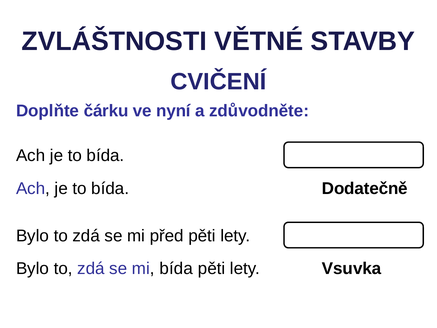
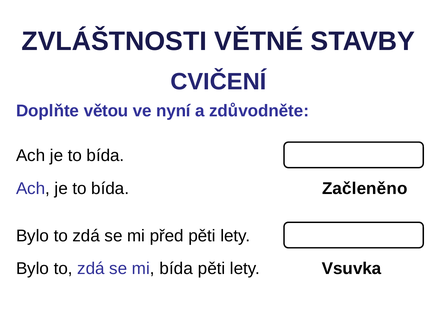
čárku: čárku -> větou (106, 111)
Dodatečně: Dodatečně -> Začleněno (365, 188)
